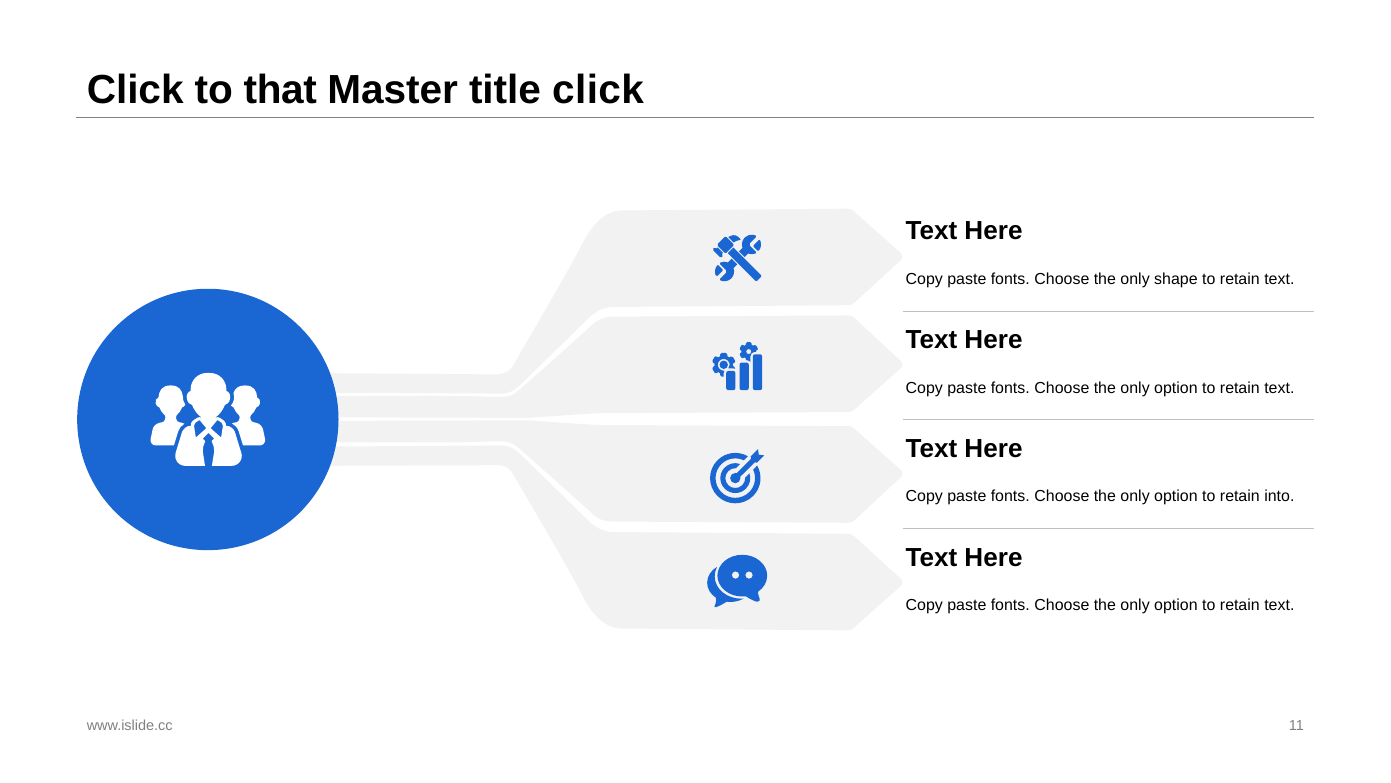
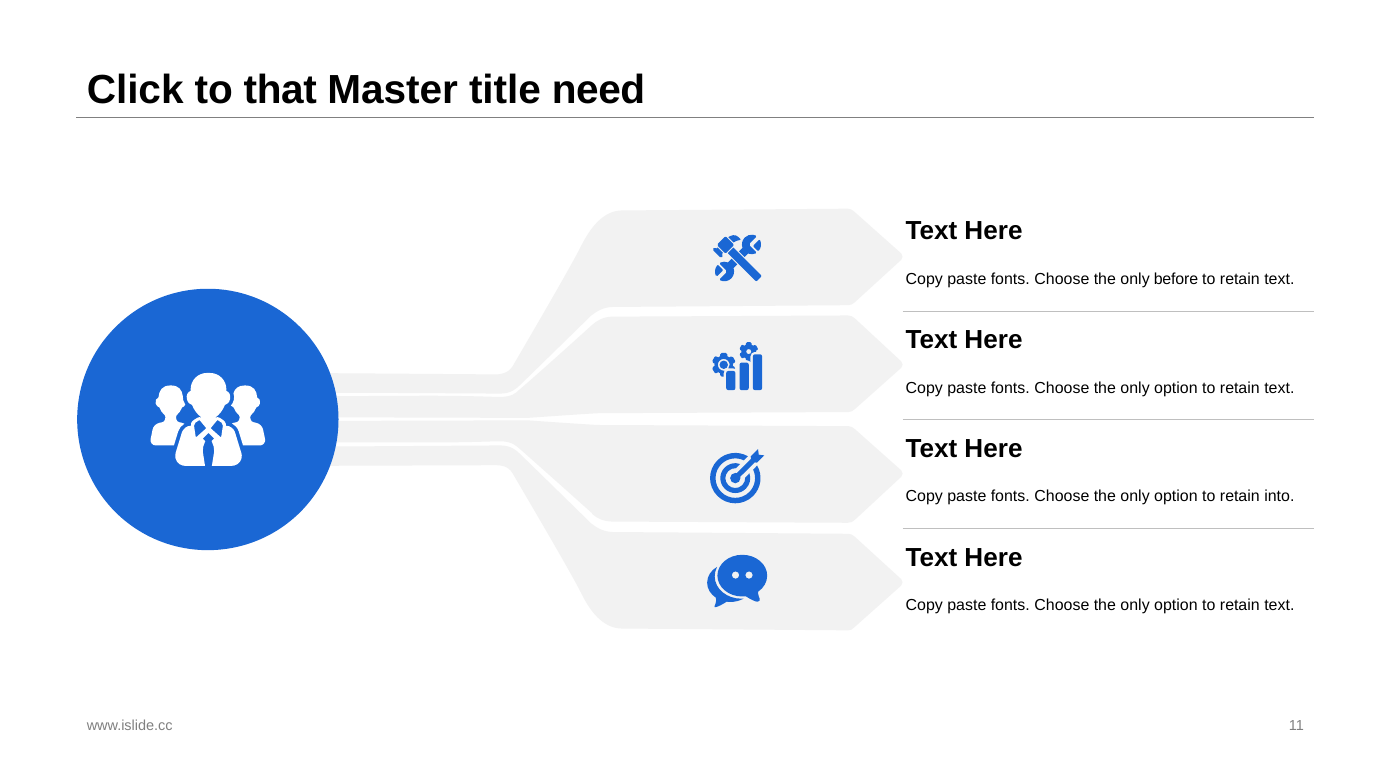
title click: click -> need (598, 90)
shape: shape -> before (1176, 279)
